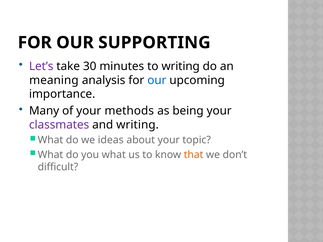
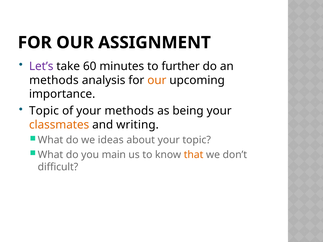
SUPPORTING: SUPPORTING -> ASSIGNMENT (154, 43)
30: 30 -> 60 (90, 66)
to writing: writing -> further (181, 66)
meaning: meaning -> methods (54, 80)
our colour: blue -> orange (157, 80)
Many: Many -> Topic (44, 111)
classmates colour: purple -> orange (59, 125)
you what: what -> main (114, 155)
